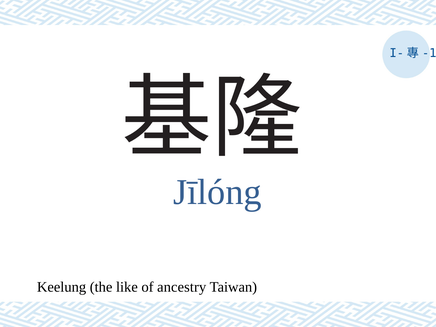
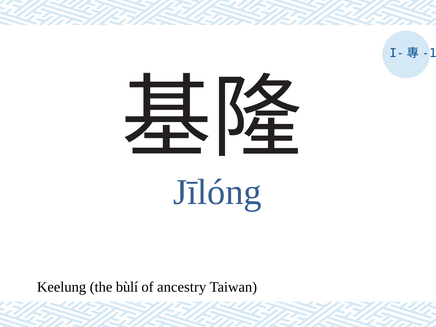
like: like -> bùlí (127, 287)
